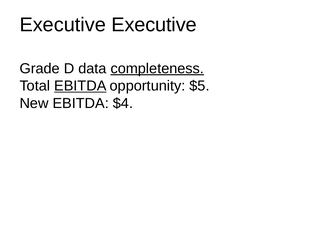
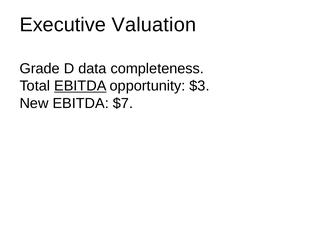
Executive Executive: Executive -> Valuation (154, 25)
completeness underline: present -> none (157, 68)
$5: $5 -> $3 (199, 86)
$4: $4 -> $7 (123, 103)
